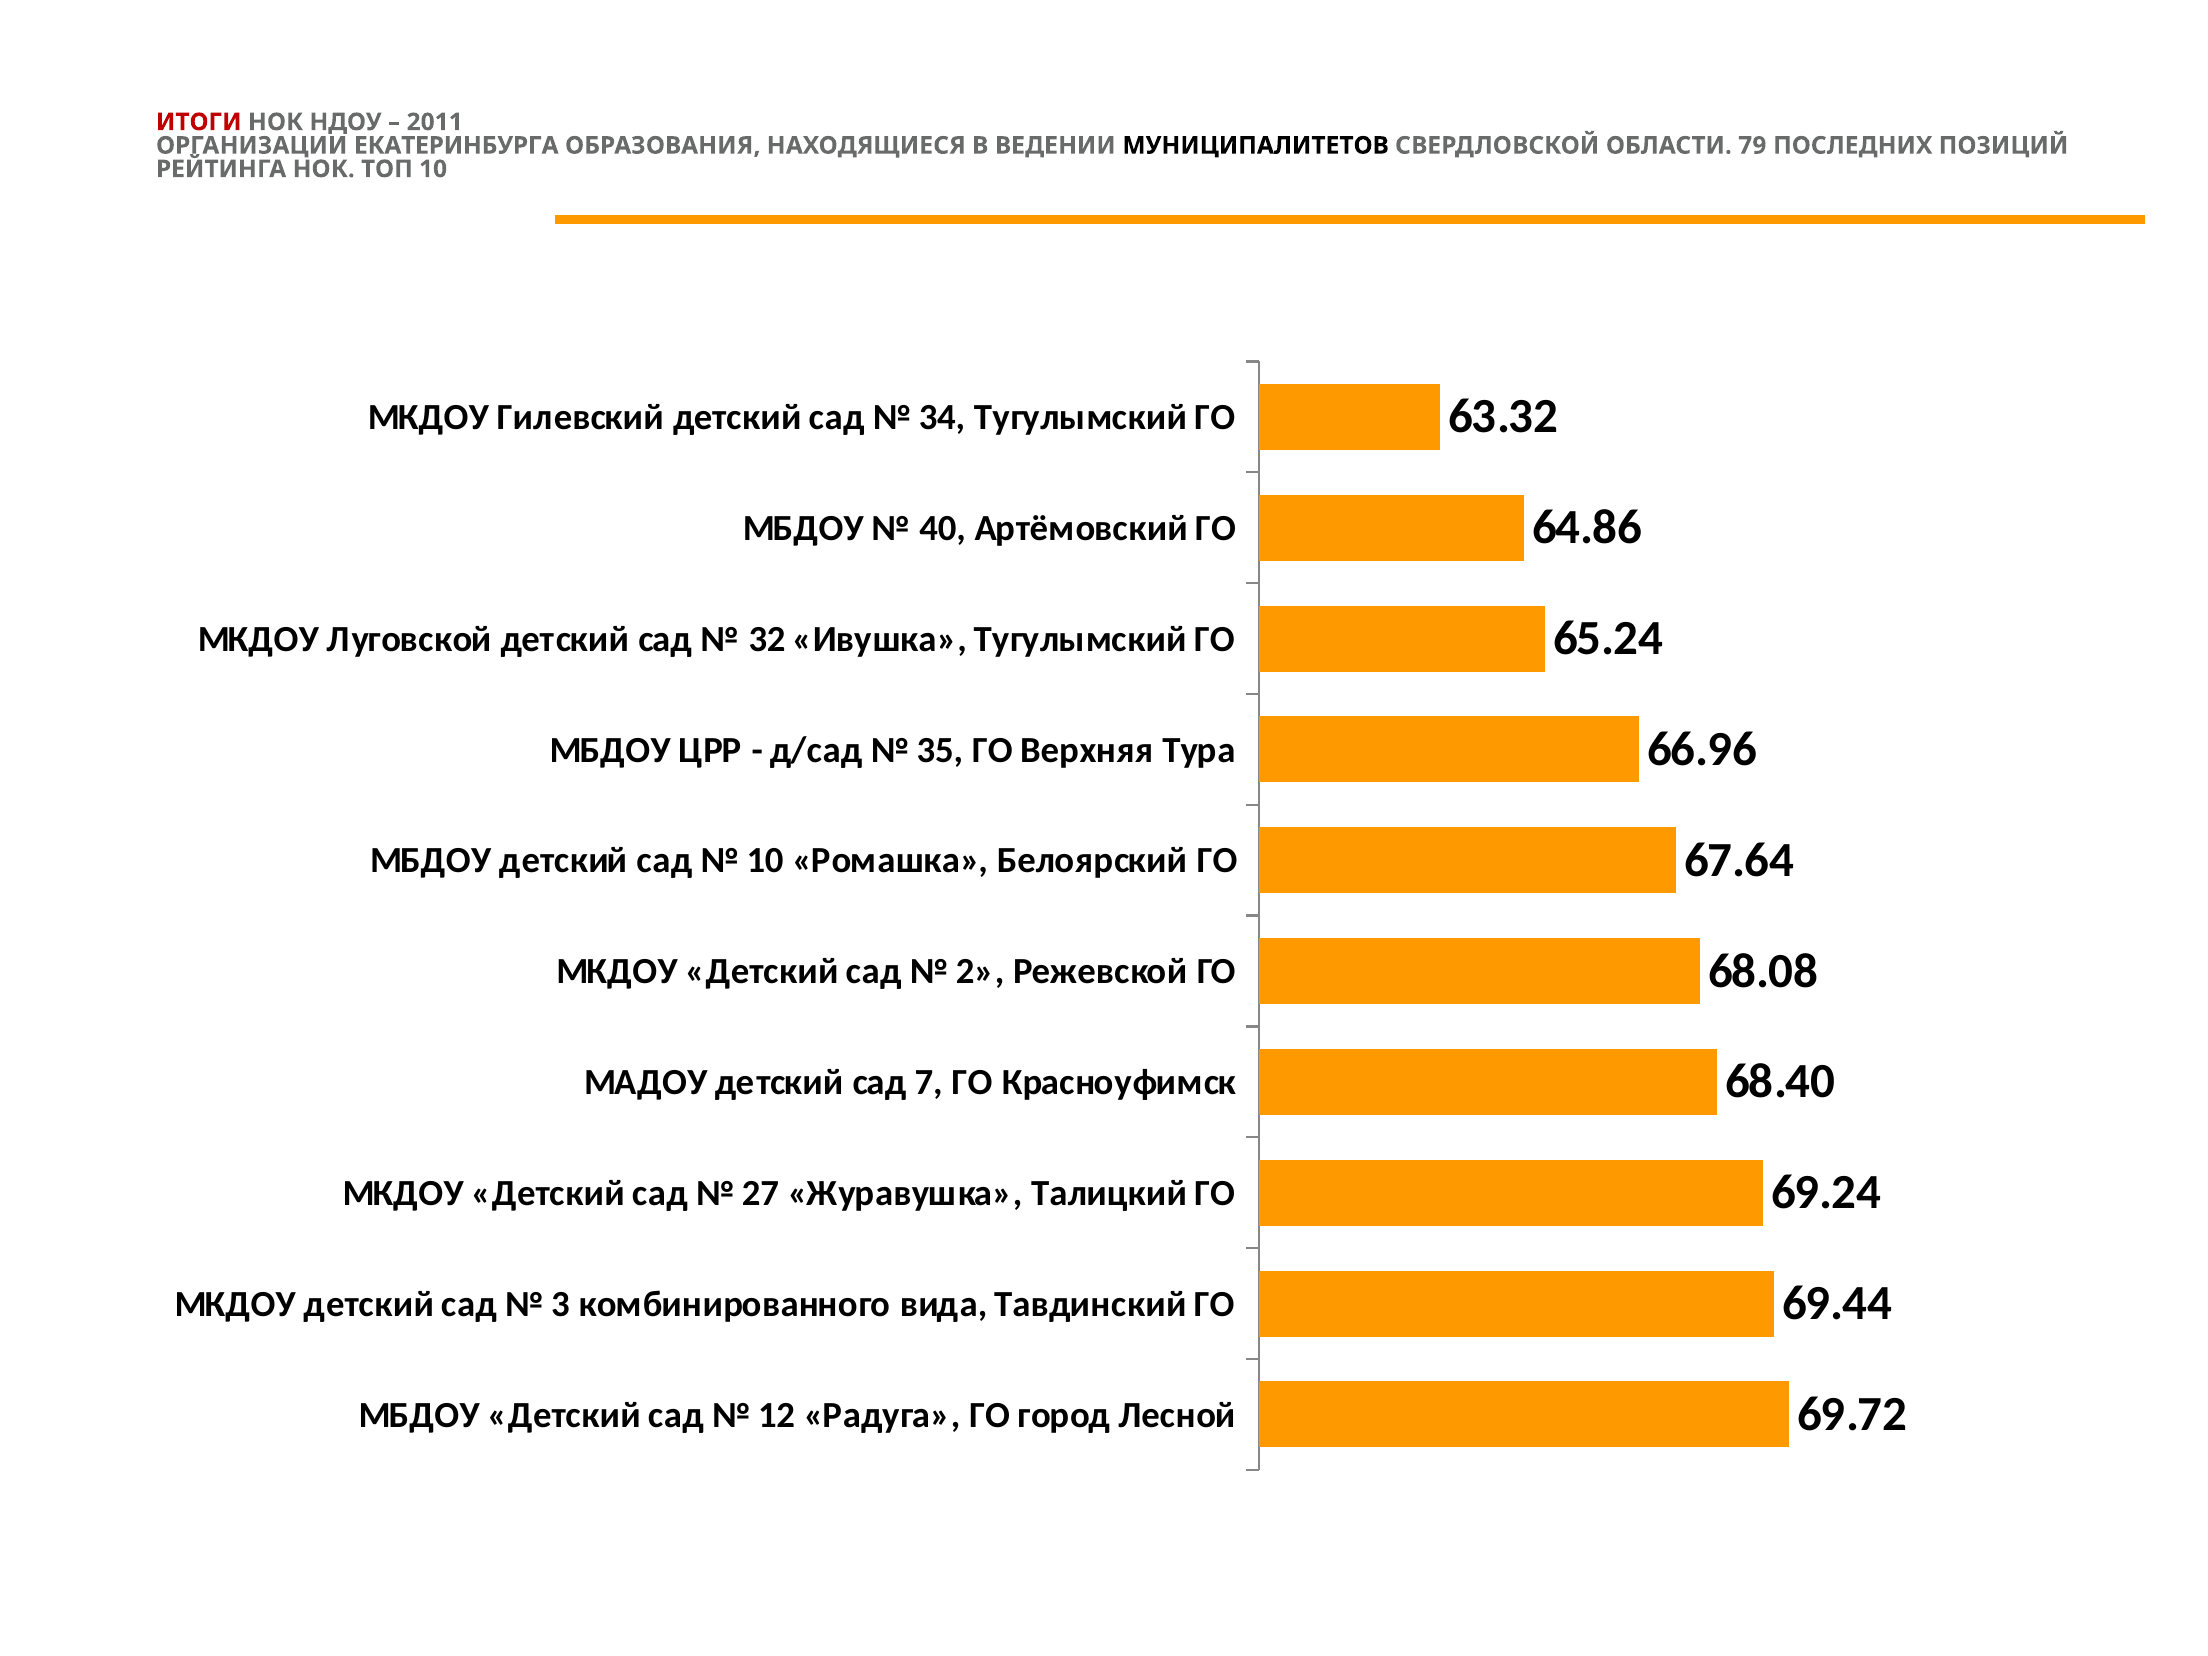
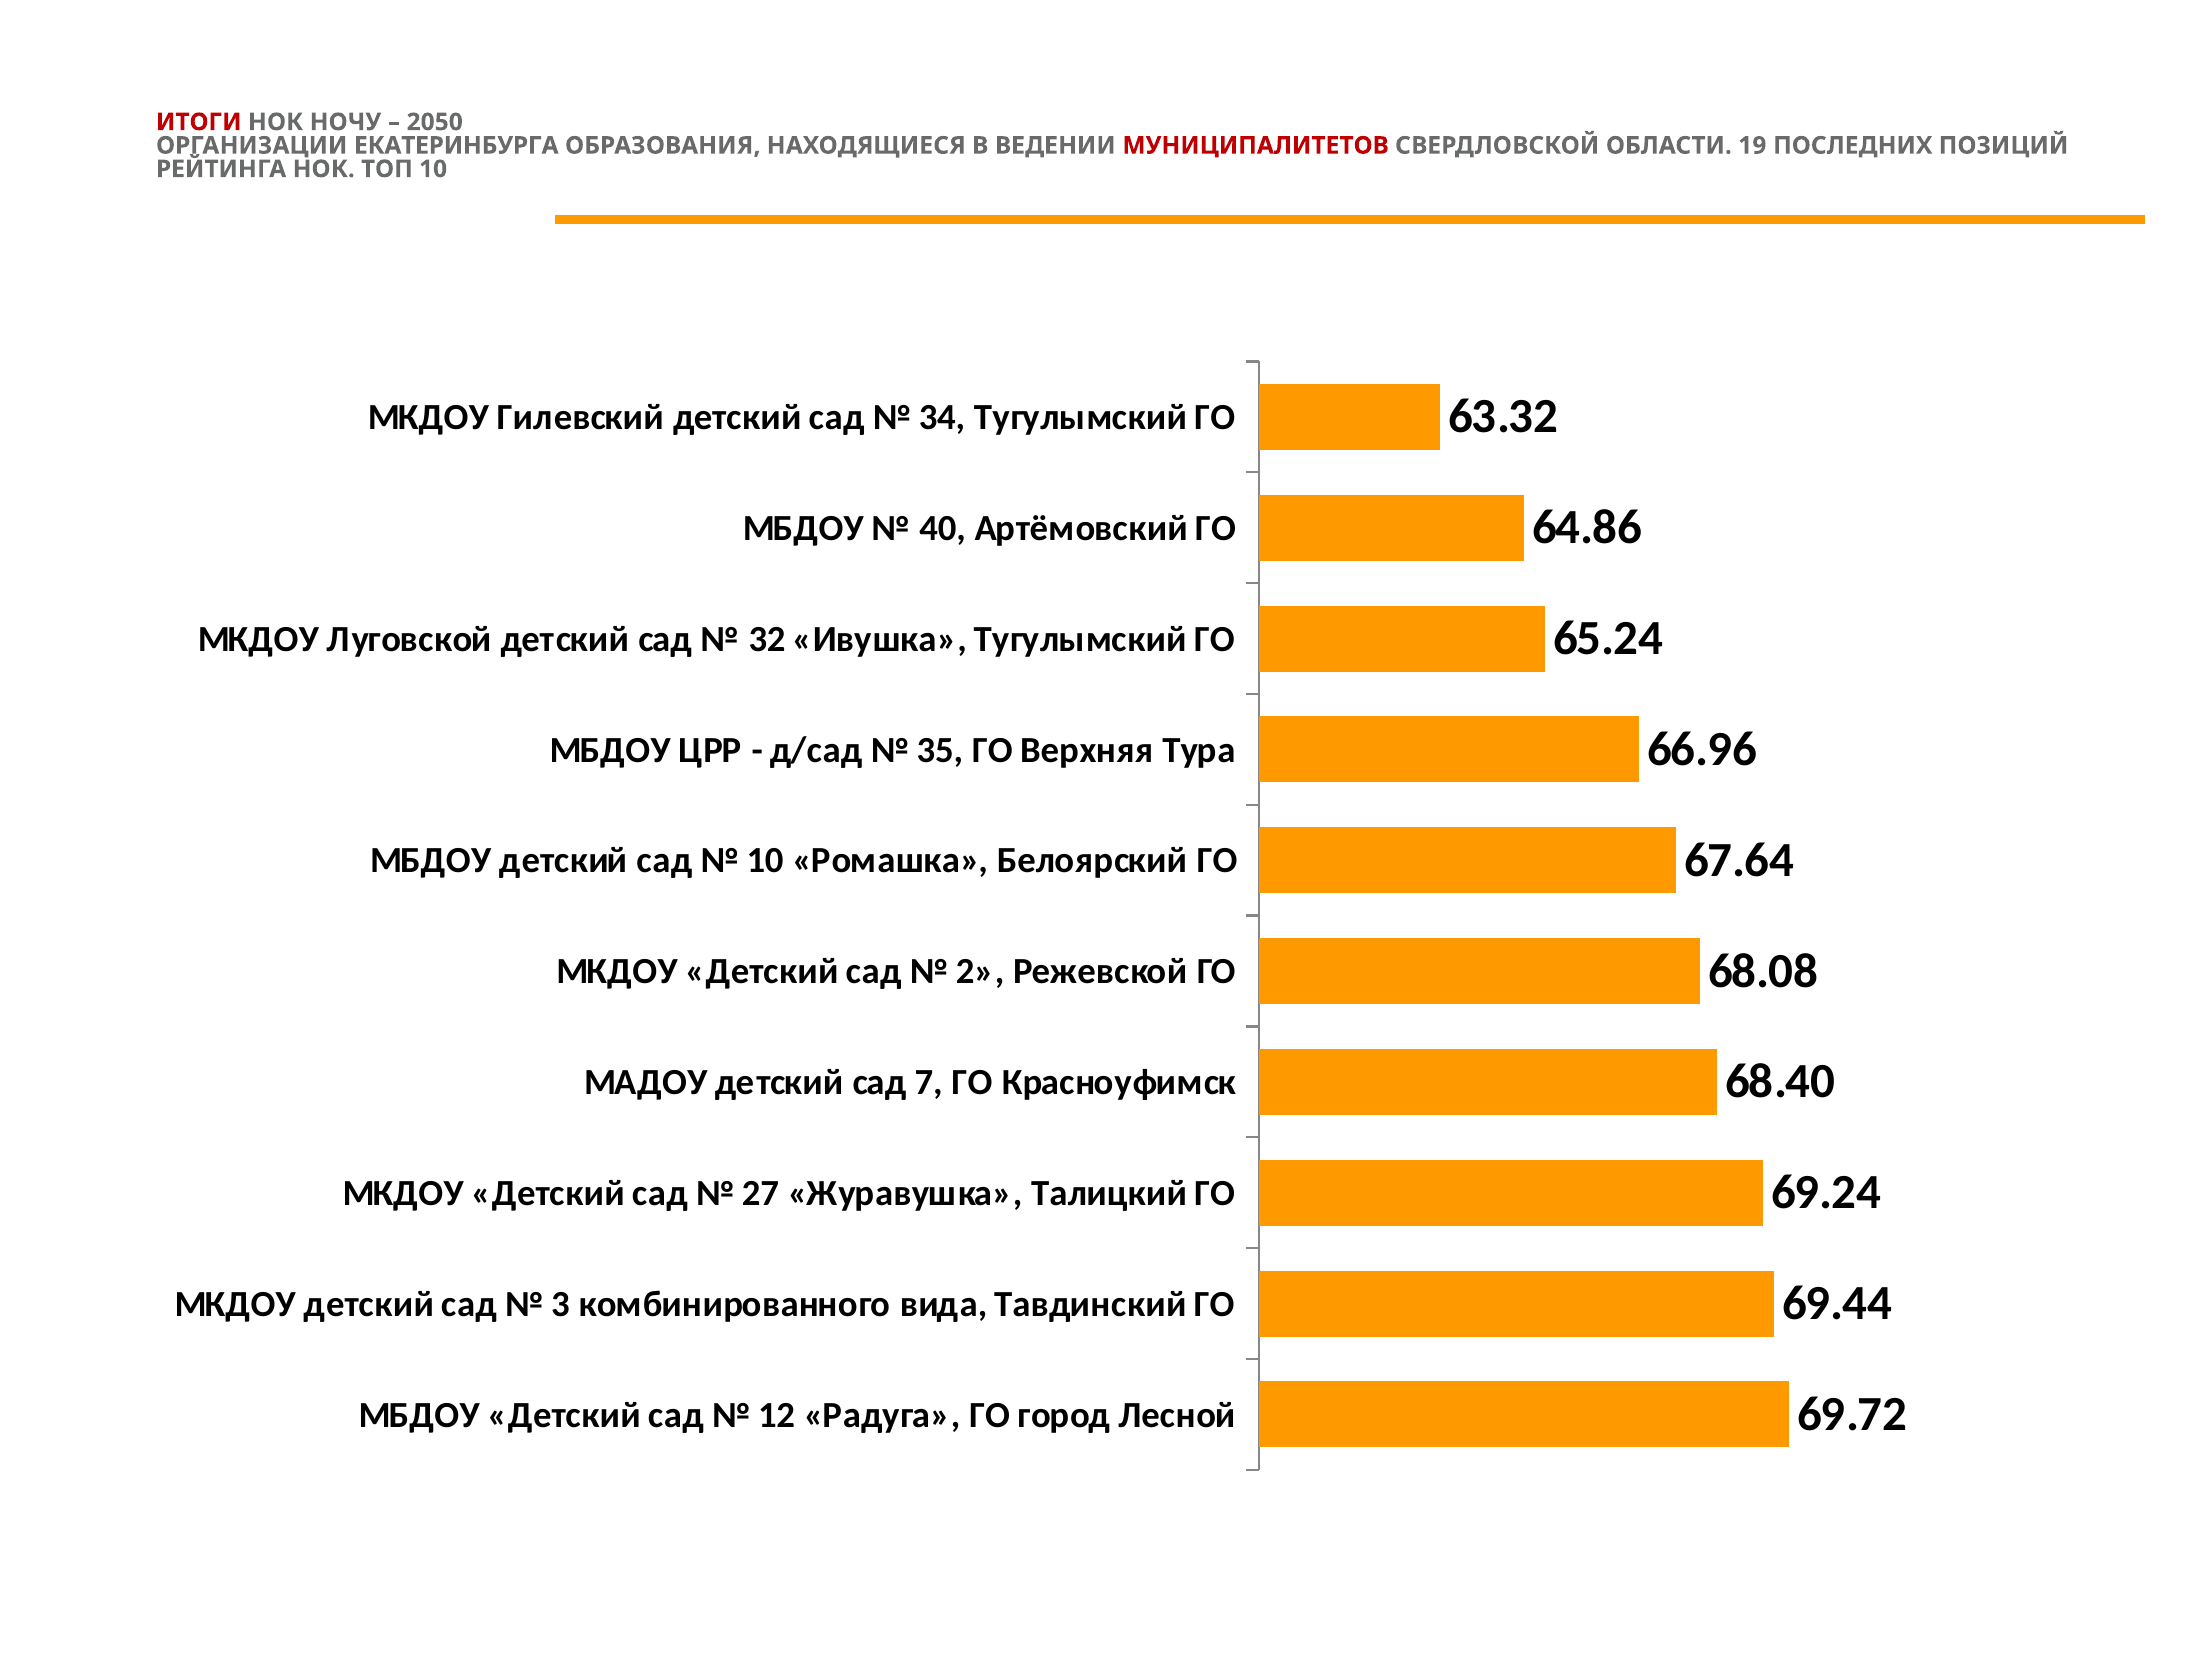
НДОУ: НДОУ -> НОЧУ (345, 122)
2011: 2011 -> 2050 (435, 122)
МУНИЦИПАЛИТЕТОВ colour: black -> red (1256, 146)
79: 79 -> 19 (1752, 146)
